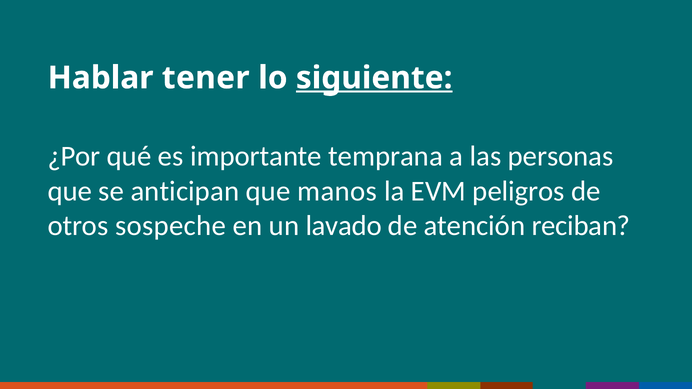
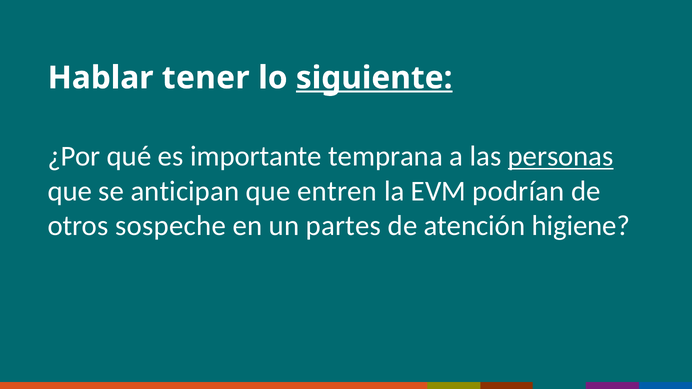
personas underline: none -> present (561, 157)
manos: manos -> entren (337, 191)
peligros: peligros -> podrían (518, 191)
lavado: lavado -> partes (343, 226)
reciban: reciban -> higiene (581, 226)
